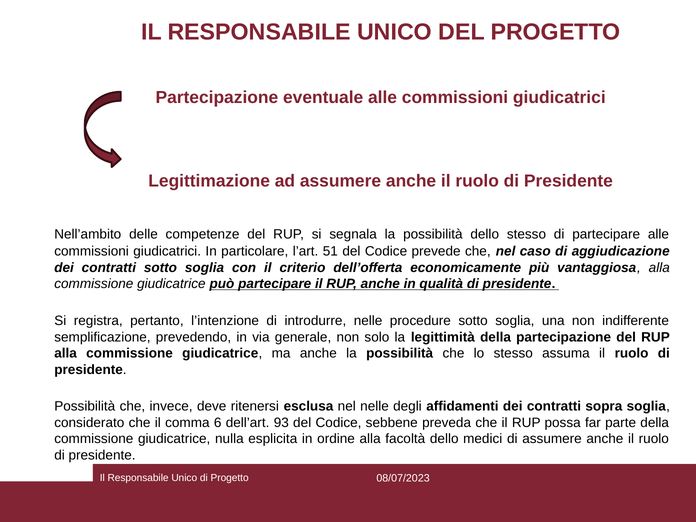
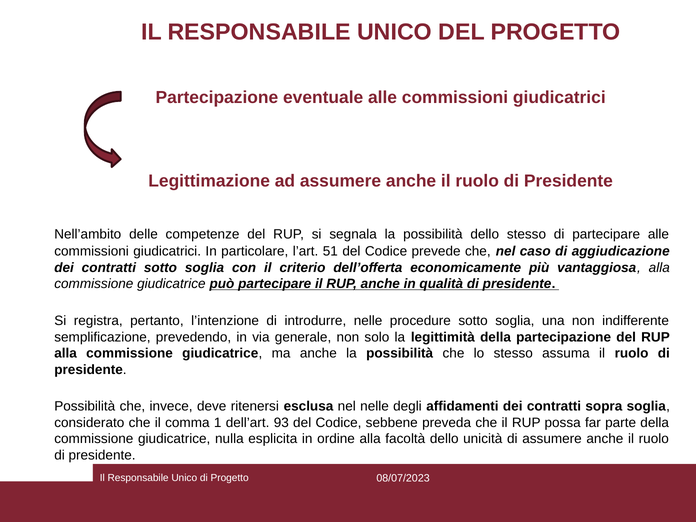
6: 6 -> 1 (218, 423)
medici: medici -> unicità (483, 439)
